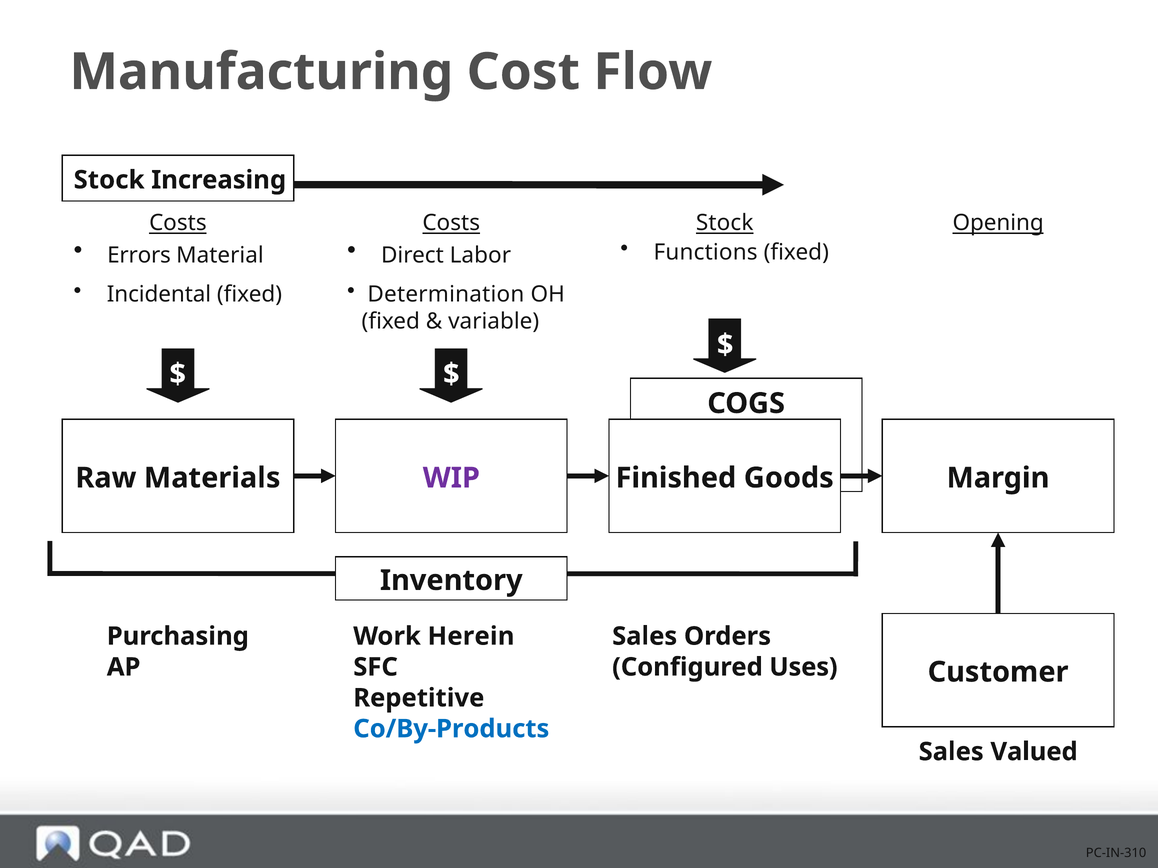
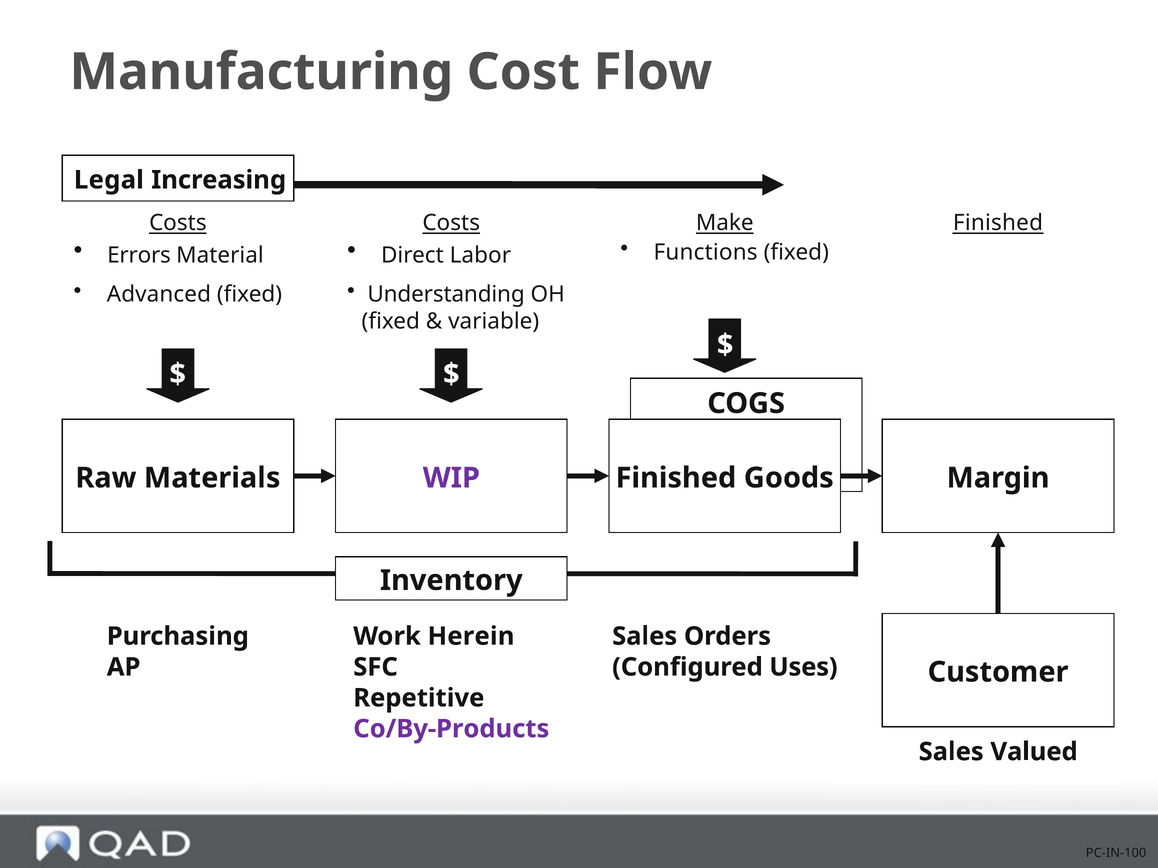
Stock: Stock -> Legal (109, 180)
Stock: Stock -> Make (725, 223)
Opening: Opening -> Finished (998, 223)
Incidental: Incidental -> Advanced (159, 295)
Determination: Determination -> Understanding (446, 294)
Co/By-Products colour: blue -> purple (451, 729)
PC-IN-310: PC-IN-310 -> PC-IN-100 (1116, 854)
